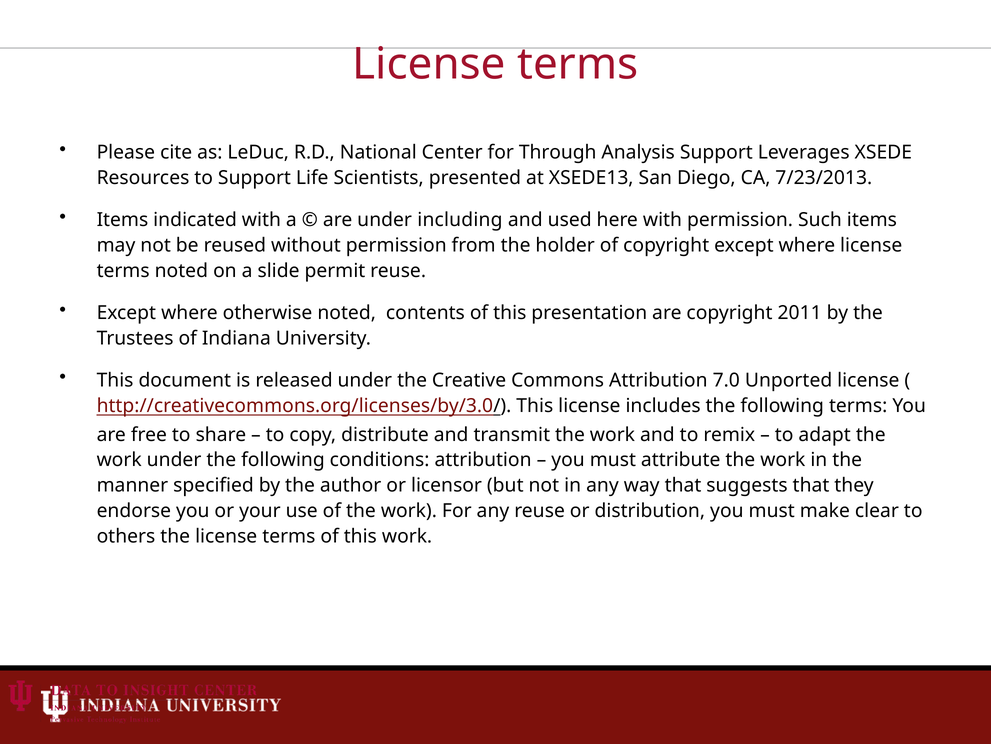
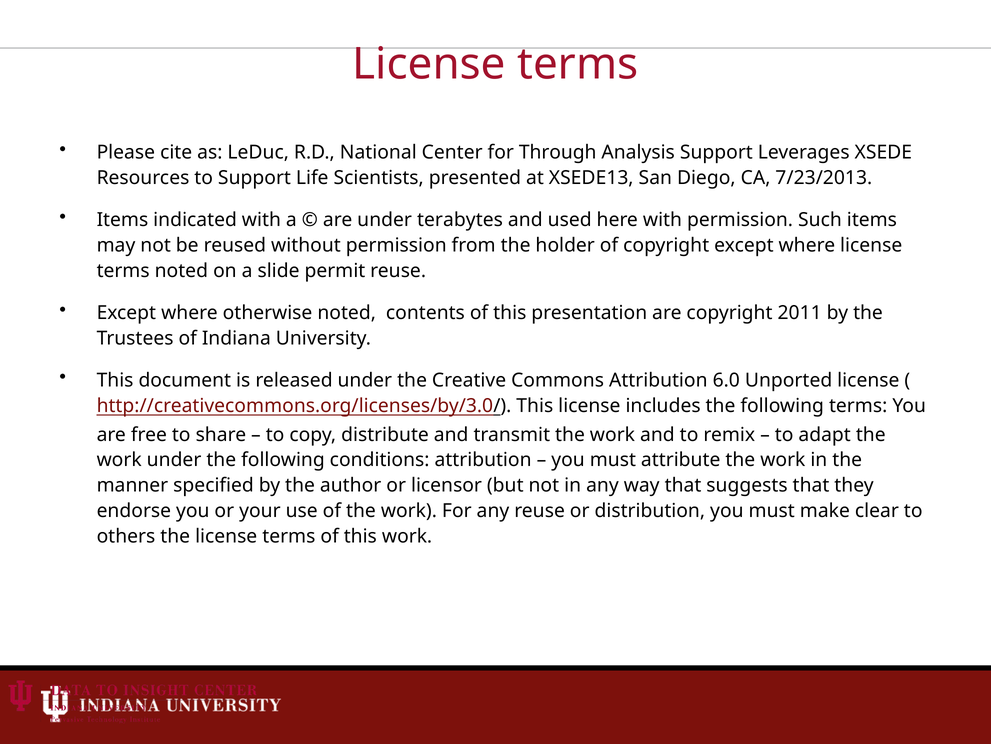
including: including -> terabytes (460, 220)
7.0: 7.0 -> 6.0 (726, 380)
